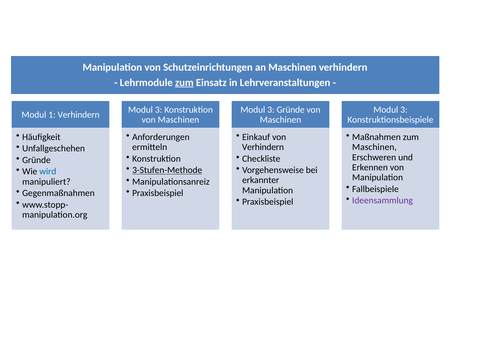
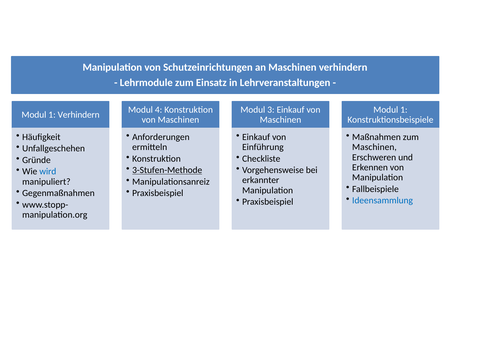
zum underline: present -> none (184, 82)
3: 3 -> 4 (159, 110)
3 Gründe: Gründe -> Einkauf (291, 110)
3: 3 -> 1 (404, 110)
Verhindern: Verhindern -> Einführung (263, 147)
Ideensammlung colour: purple -> blue (383, 200)
